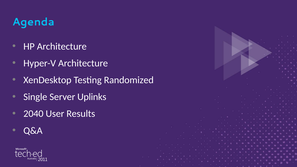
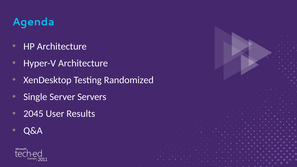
Uplinks: Uplinks -> Servers (92, 97)
2040: 2040 -> 2045 (33, 114)
